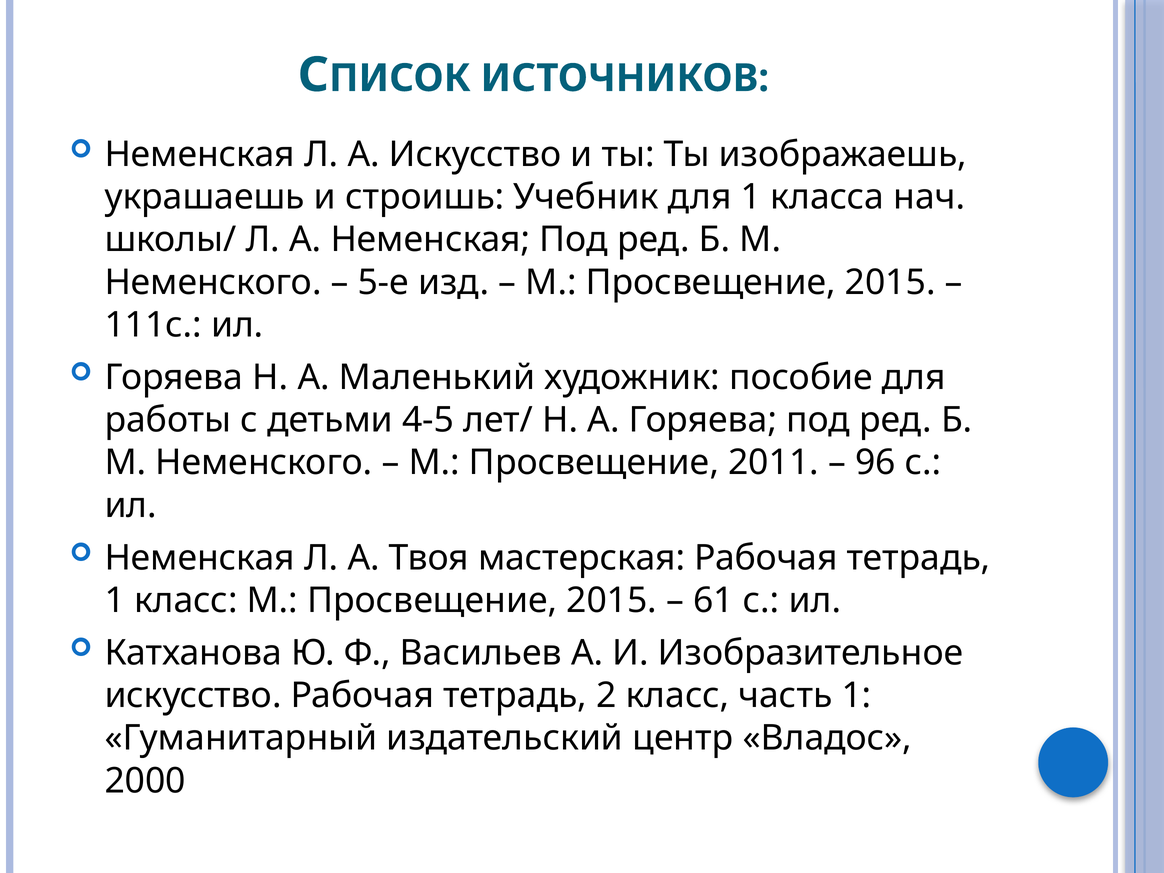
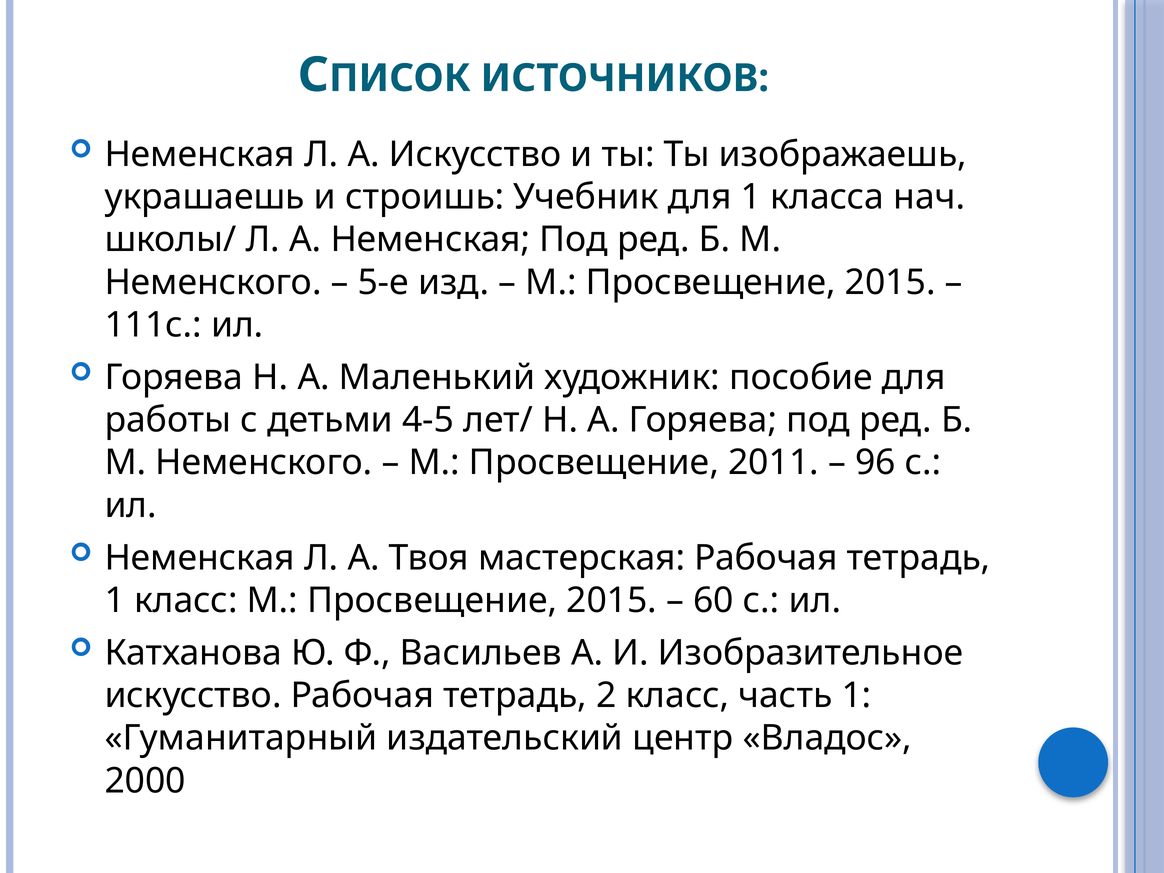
61: 61 -> 60 (713, 600)
